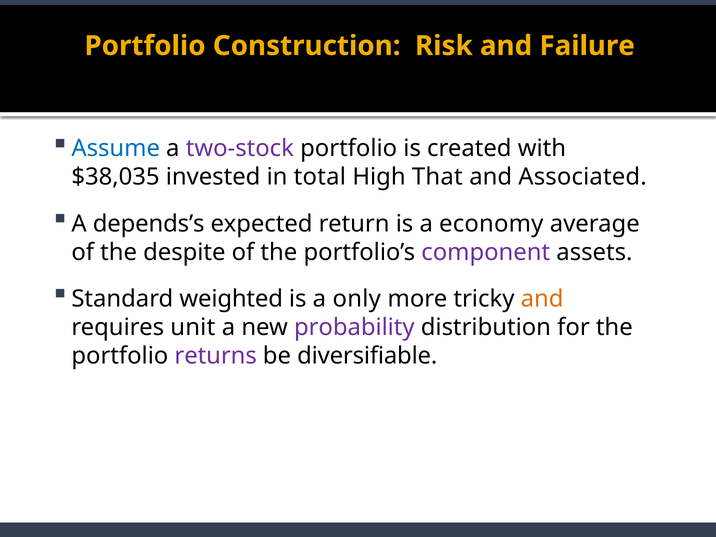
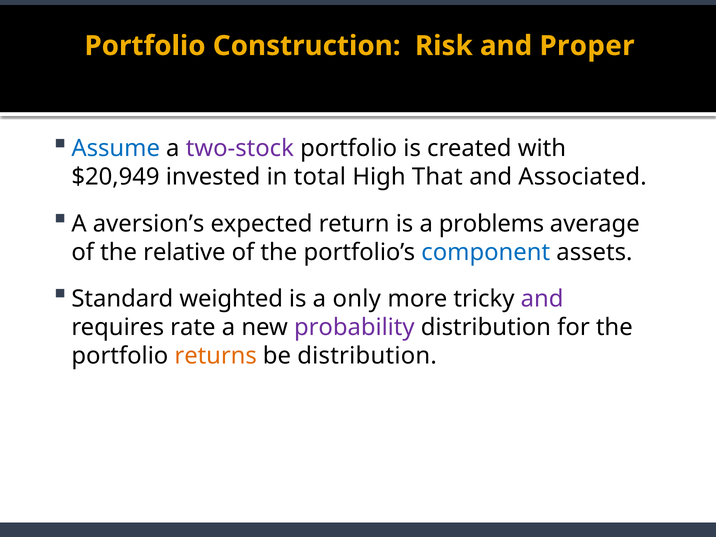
Failure: Failure -> Proper (587, 46)
$38,035: $38,035 -> $20,949 (116, 177)
depends’s: depends’s -> aversion’s (149, 224)
economy: economy -> problems (491, 224)
despite: despite -> relative (184, 252)
component colour: purple -> blue (486, 252)
and colour: orange -> purple (542, 299)
unit: unit -> rate (193, 327)
returns colour: purple -> orange (216, 356)
be diversifiable: diversifiable -> distribution (367, 356)
